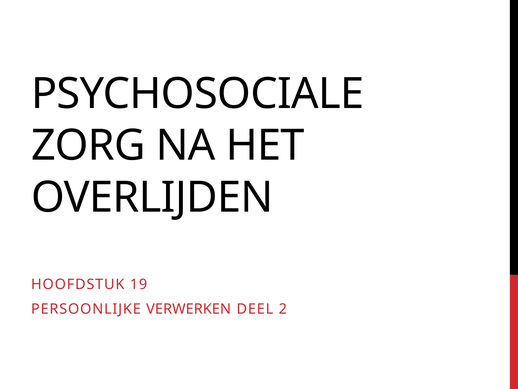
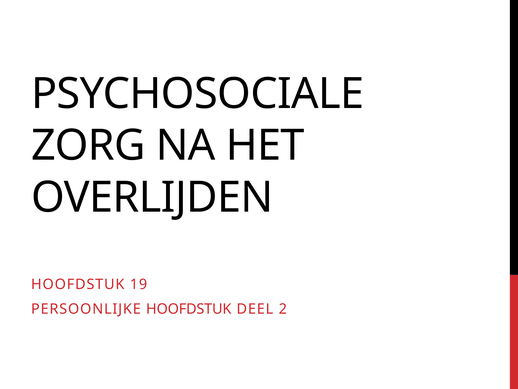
PERSOONLIJKE VERWERKEN: VERWERKEN -> HOOFDSTUK (189, 309)
